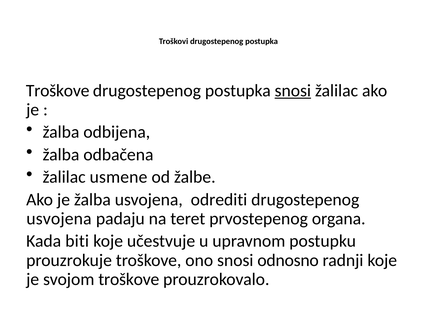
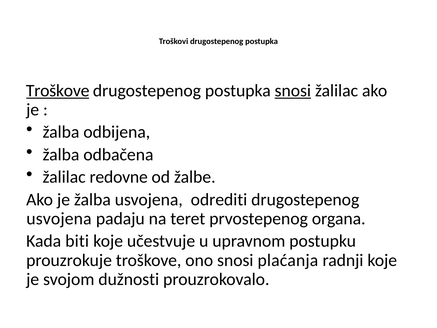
Troškove underline: none -> present (58, 90)
usmene: usmene -> redovne (119, 177)
odnosno: odnosno -> plaćanja (288, 260)
svojom troškove: troškove -> dužnosti (129, 279)
